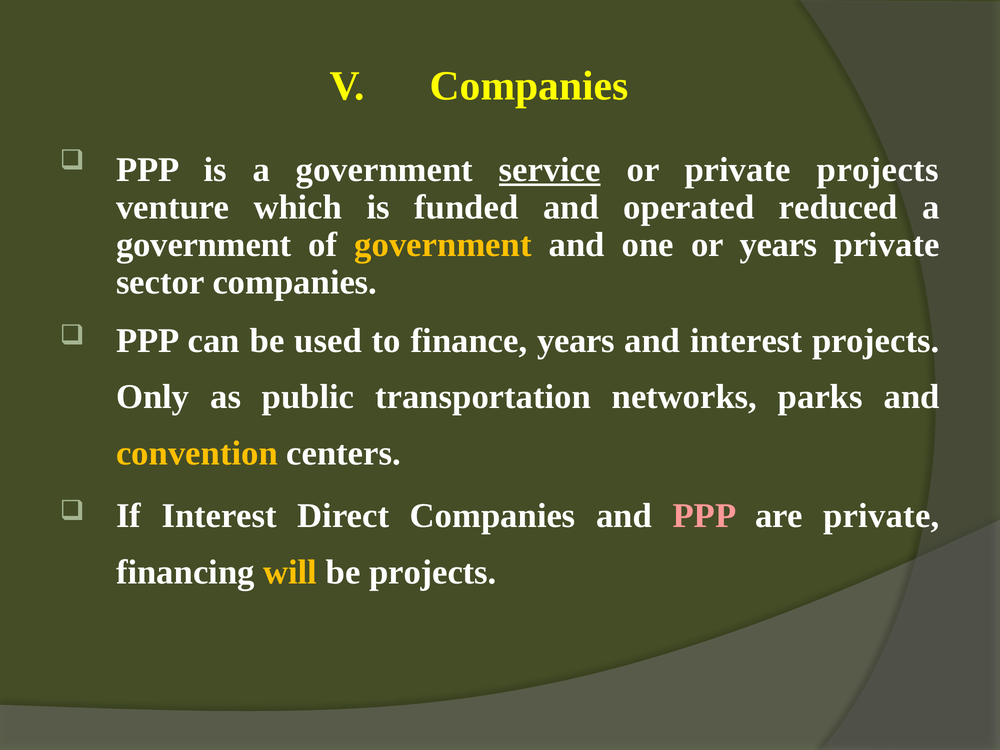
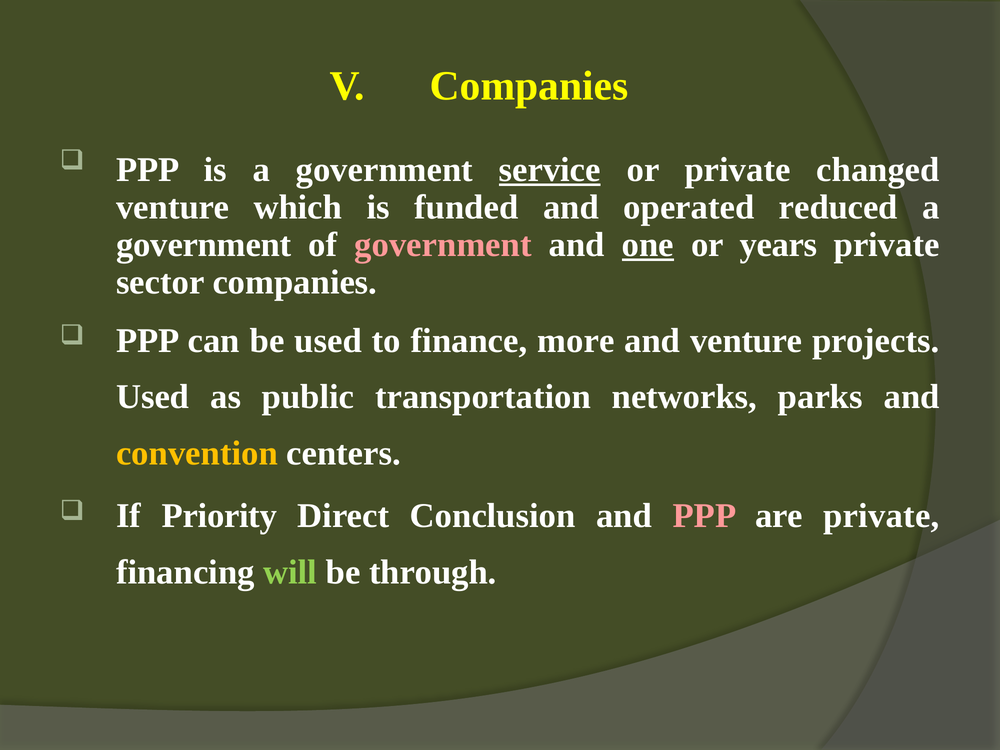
private projects: projects -> changed (878, 170)
government colour: yellow -> pink (443, 245)
one underline: none -> present (648, 245)
finance years: years -> more (576, 341)
and interest: interest -> venture (746, 341)
Only: Only -> Used (153, 397)
If Interest: Interest -> Priority (219, 516)
Direct Companies: Companies -> Conclusion (493, 516)
will colour: yellow -> light green (290, 572)
be projects: projects -> through (433, 572)
